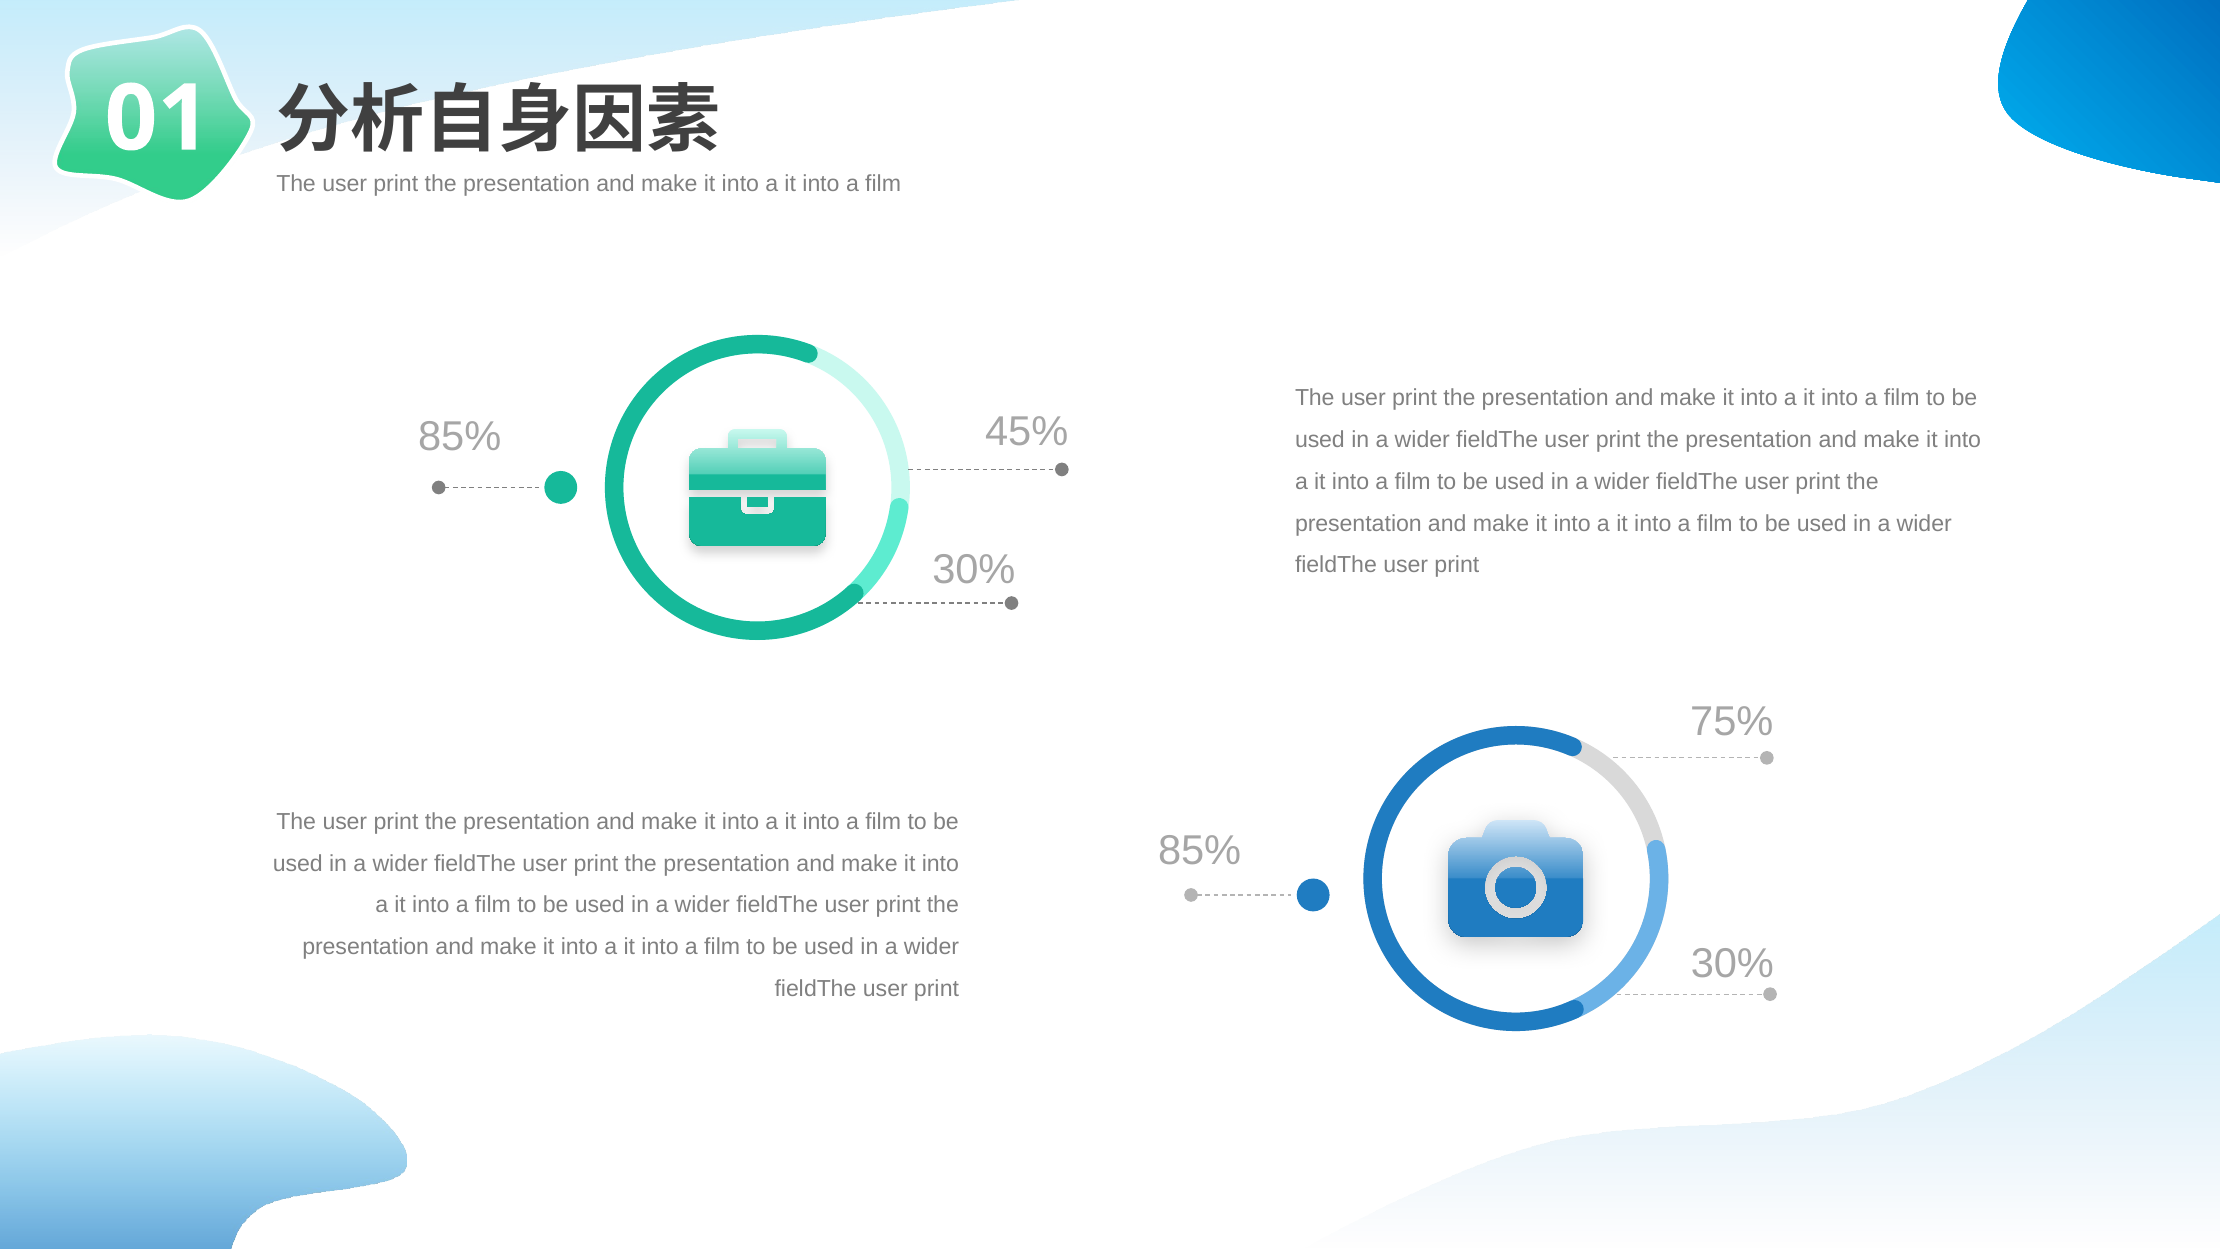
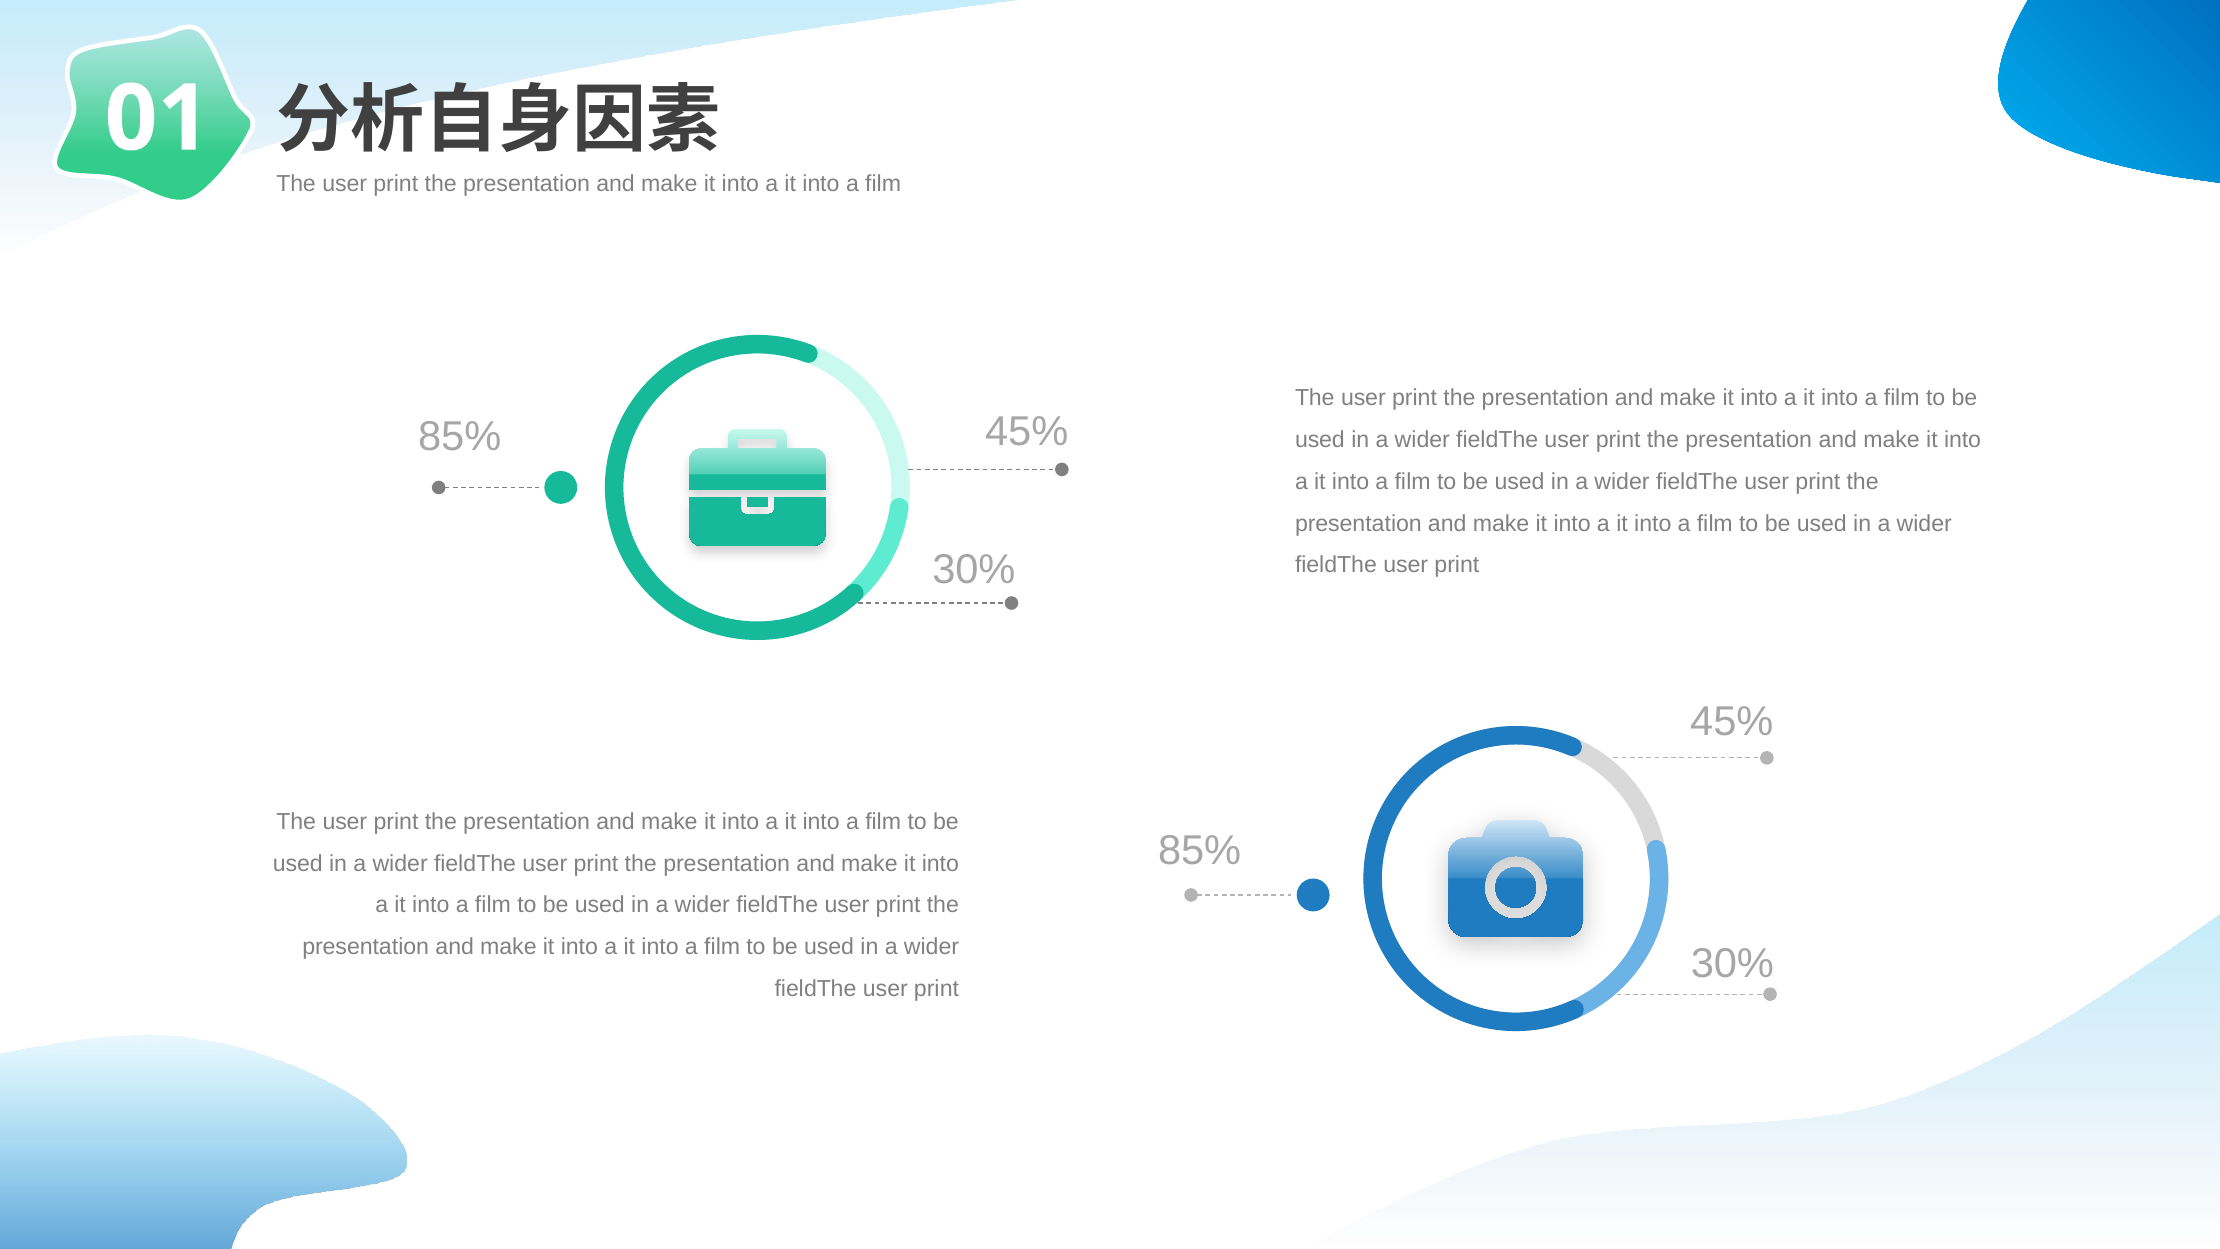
75%: 75% -> 45% (1732, 722)
